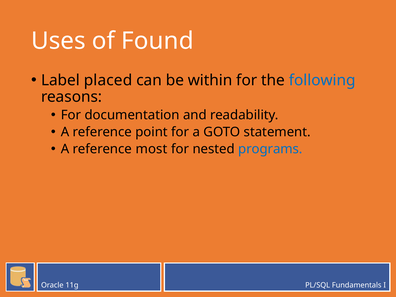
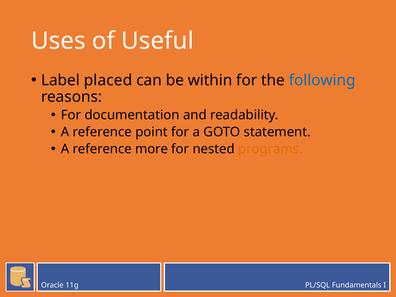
Found: Found -> Useful (157, 41)
most: most -> more (152, 149)
programs colour: blue -> orange (270, 149)
